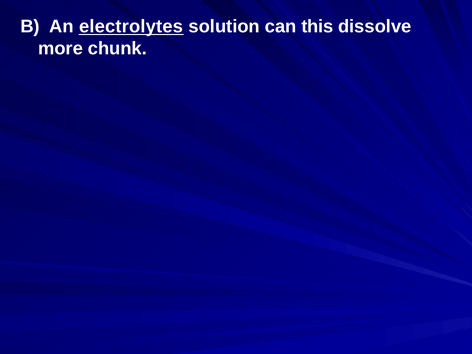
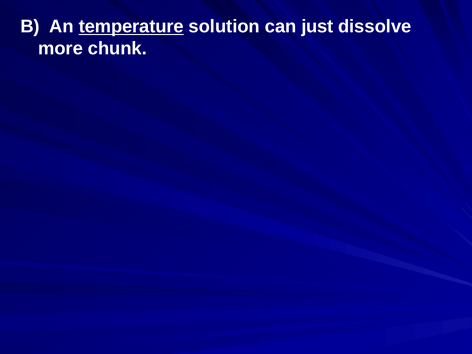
electrolytes: electrolytes -> temperature (131, 26)
this: this -> just (317, 26)
